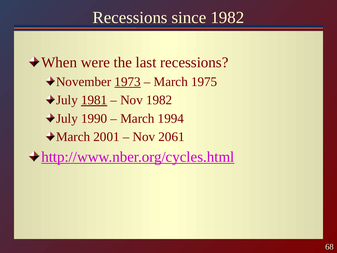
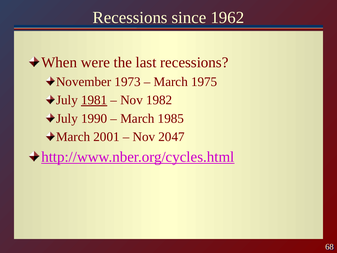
since 1982: 1982 -> 1962 (227, 17)
1973 underline: present -> none (128, 82)
1994: 1994 -> 1985 (171, 118)
2061: 2061 -> 2047 (172, 137)
